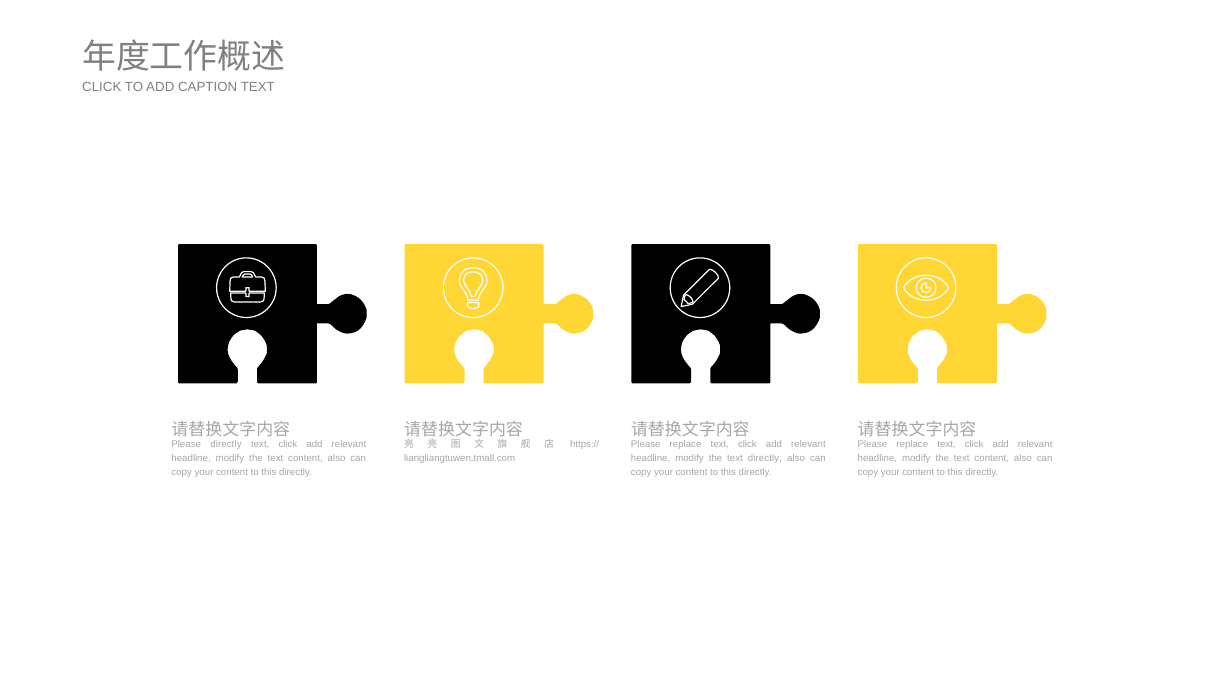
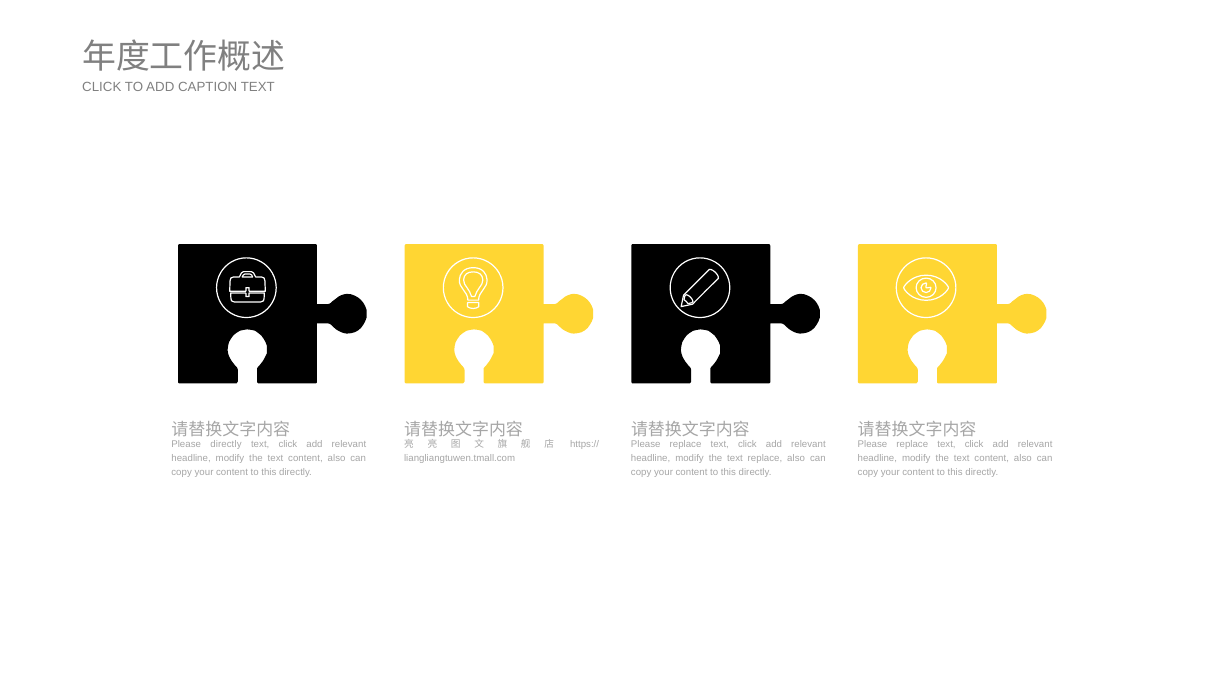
text directly: directly -> replace (765, 458)
